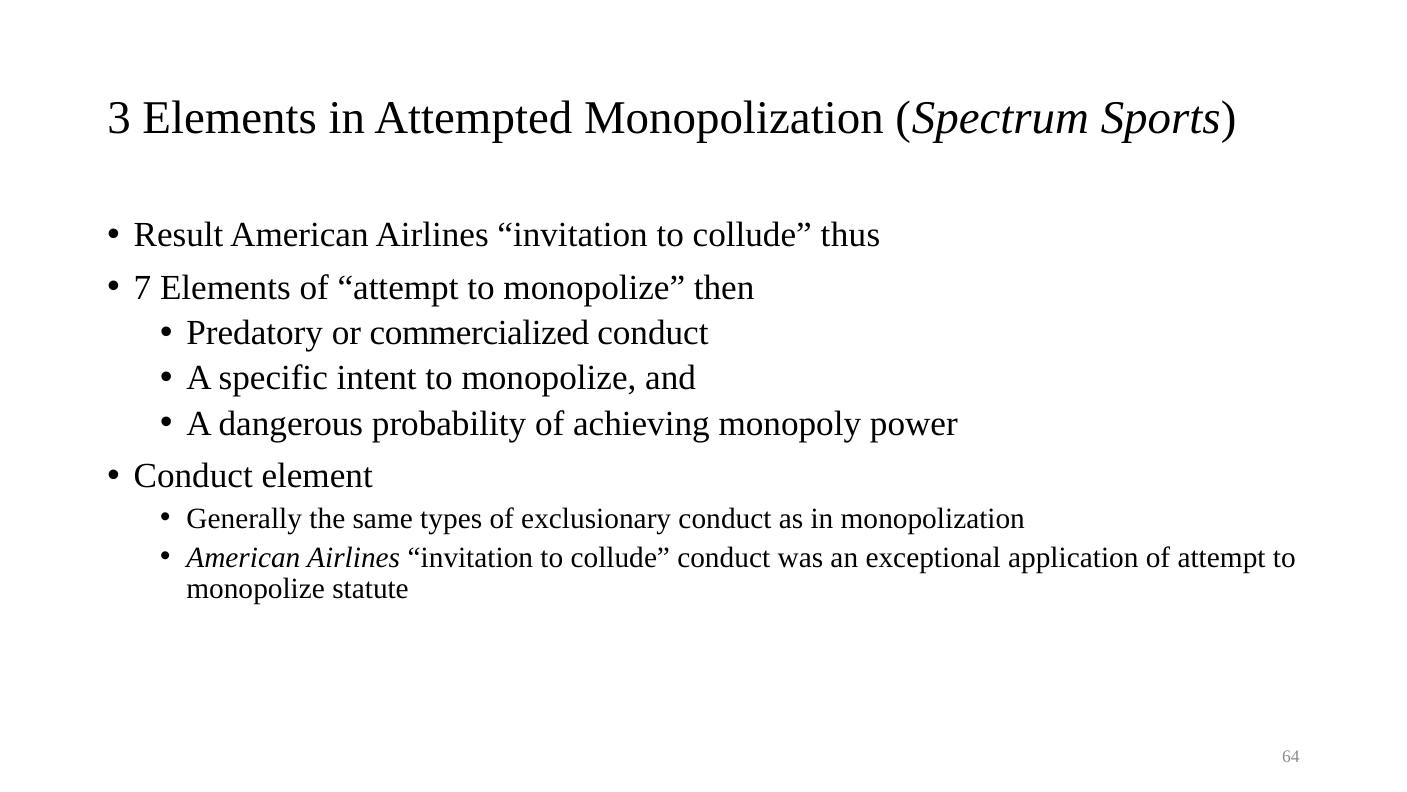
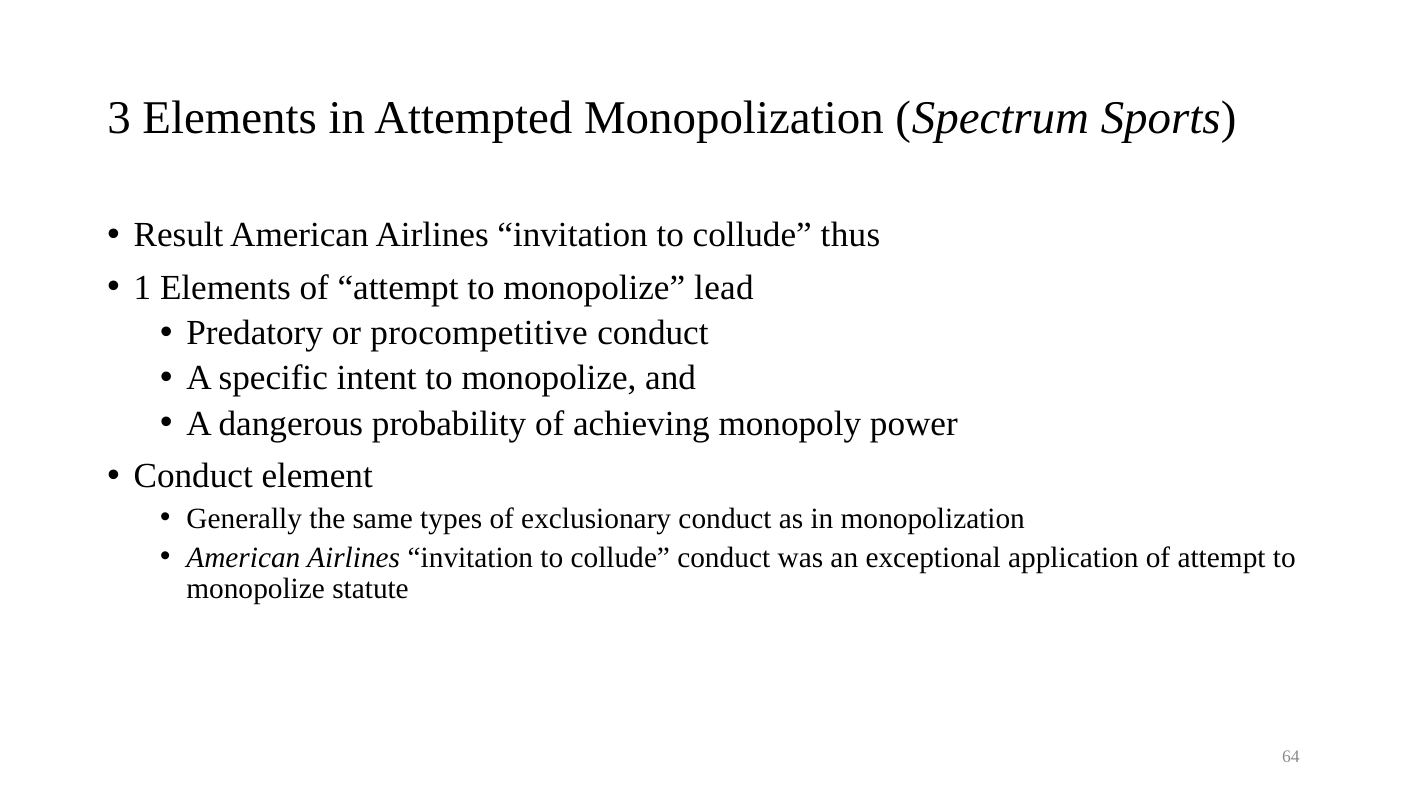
7: 7 -> 1 (142, 287)
then: then -> lead (724, 287)
commercialized: commercialized -> procompetitive (479, 333)
